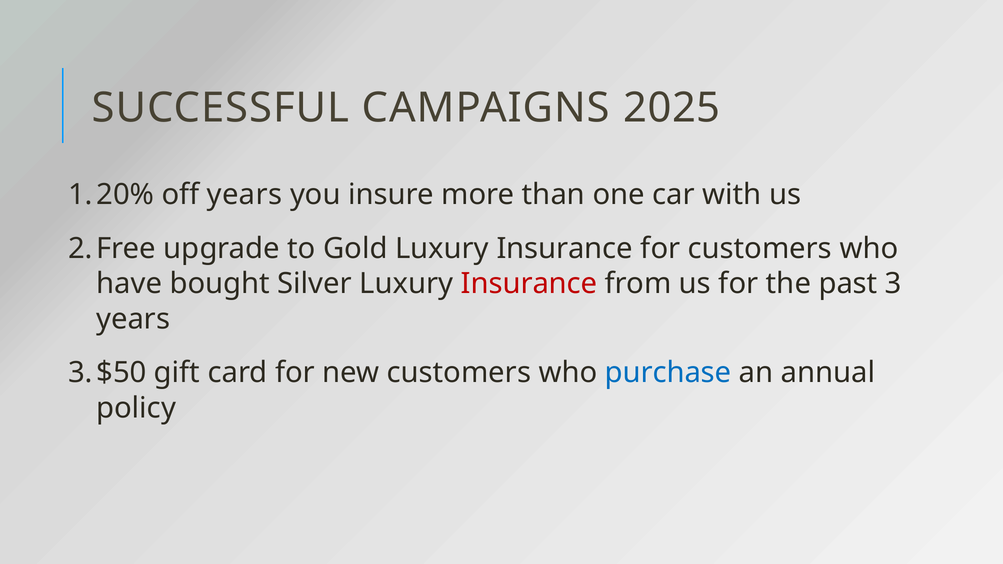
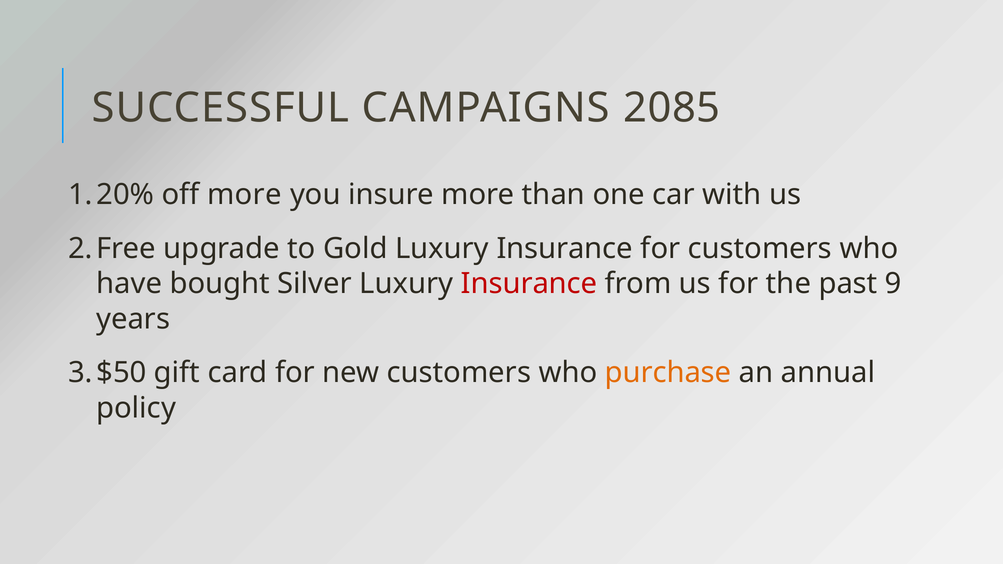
2025: 2025 -> 2085 (672, 108)
off years: years -> more (245, 195)
3: 3 -> 9 (893, 284)
purchase colour: blue -> orange (668, 373)
